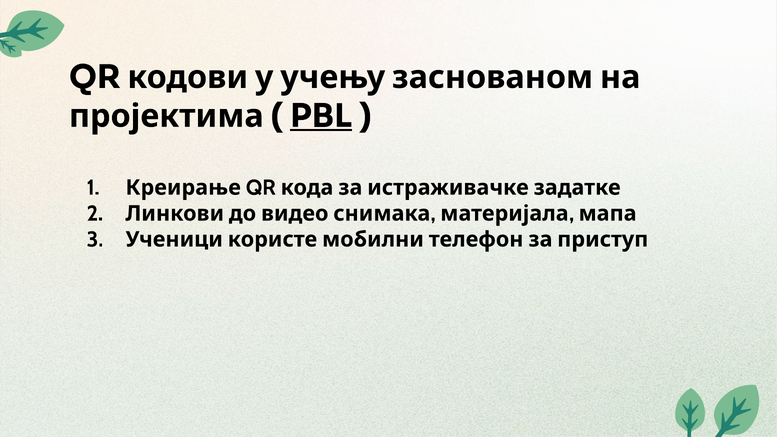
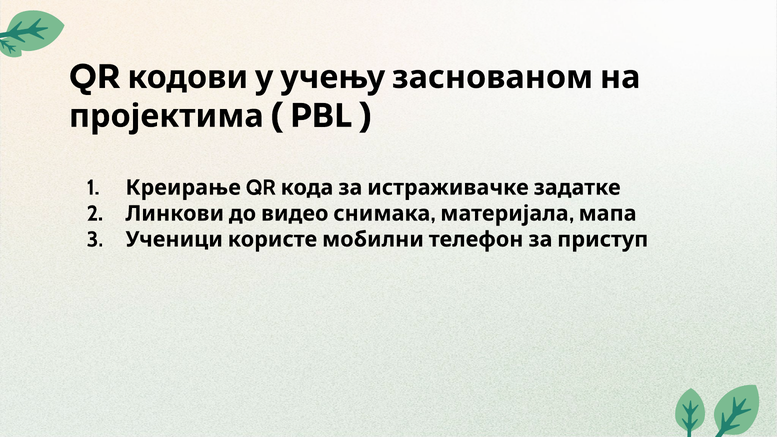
PBL underline: present -> none (321, 116)
